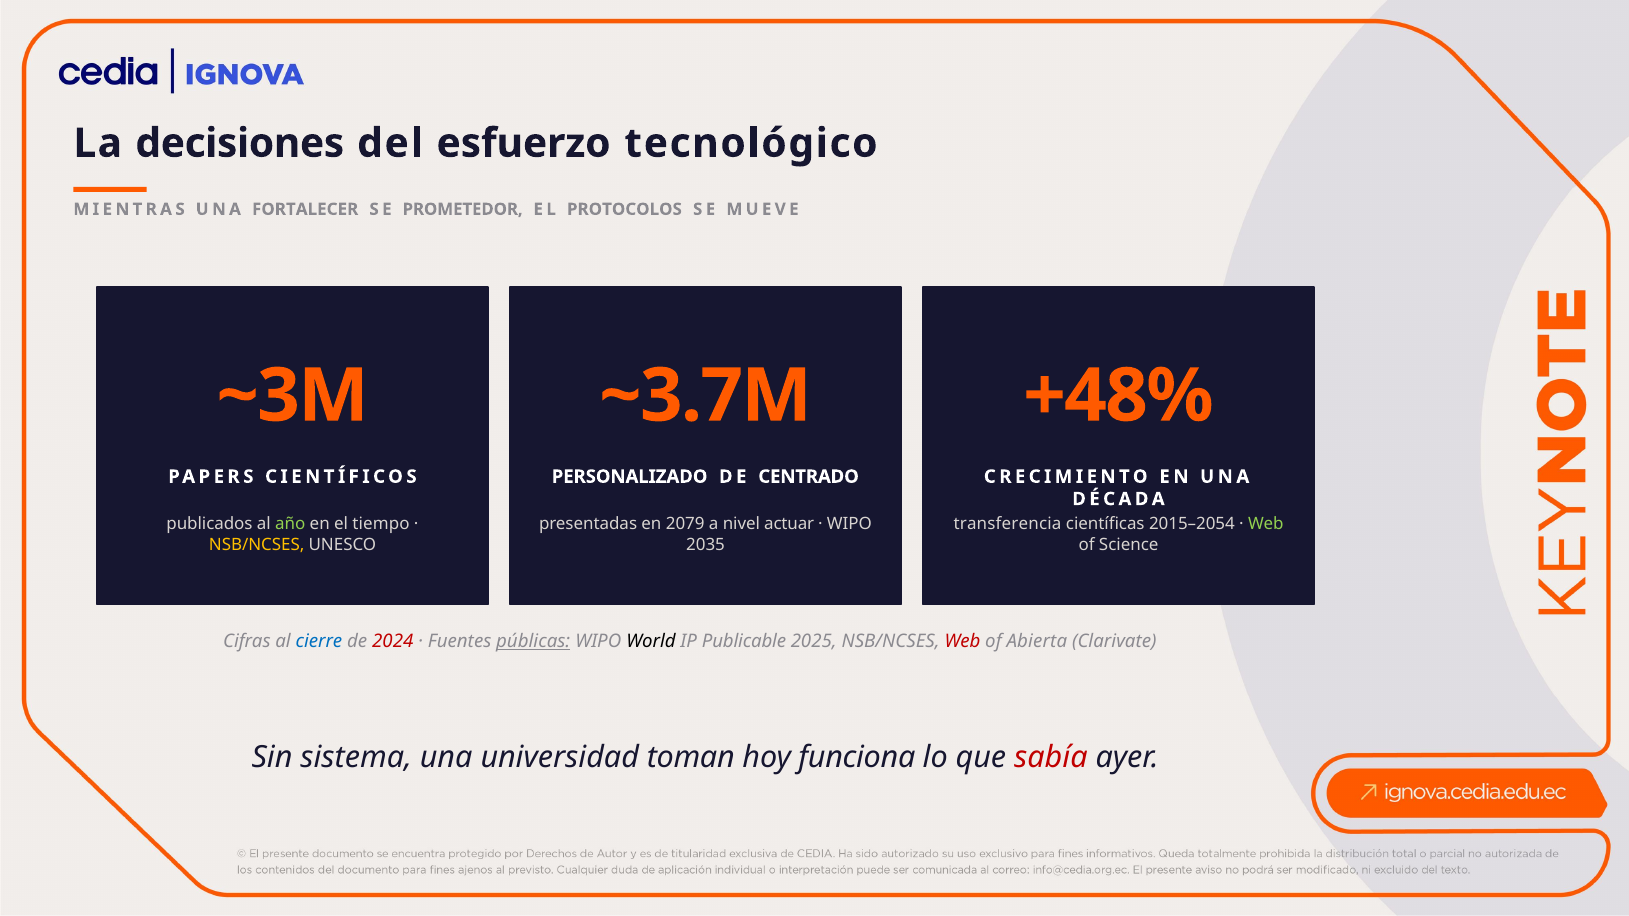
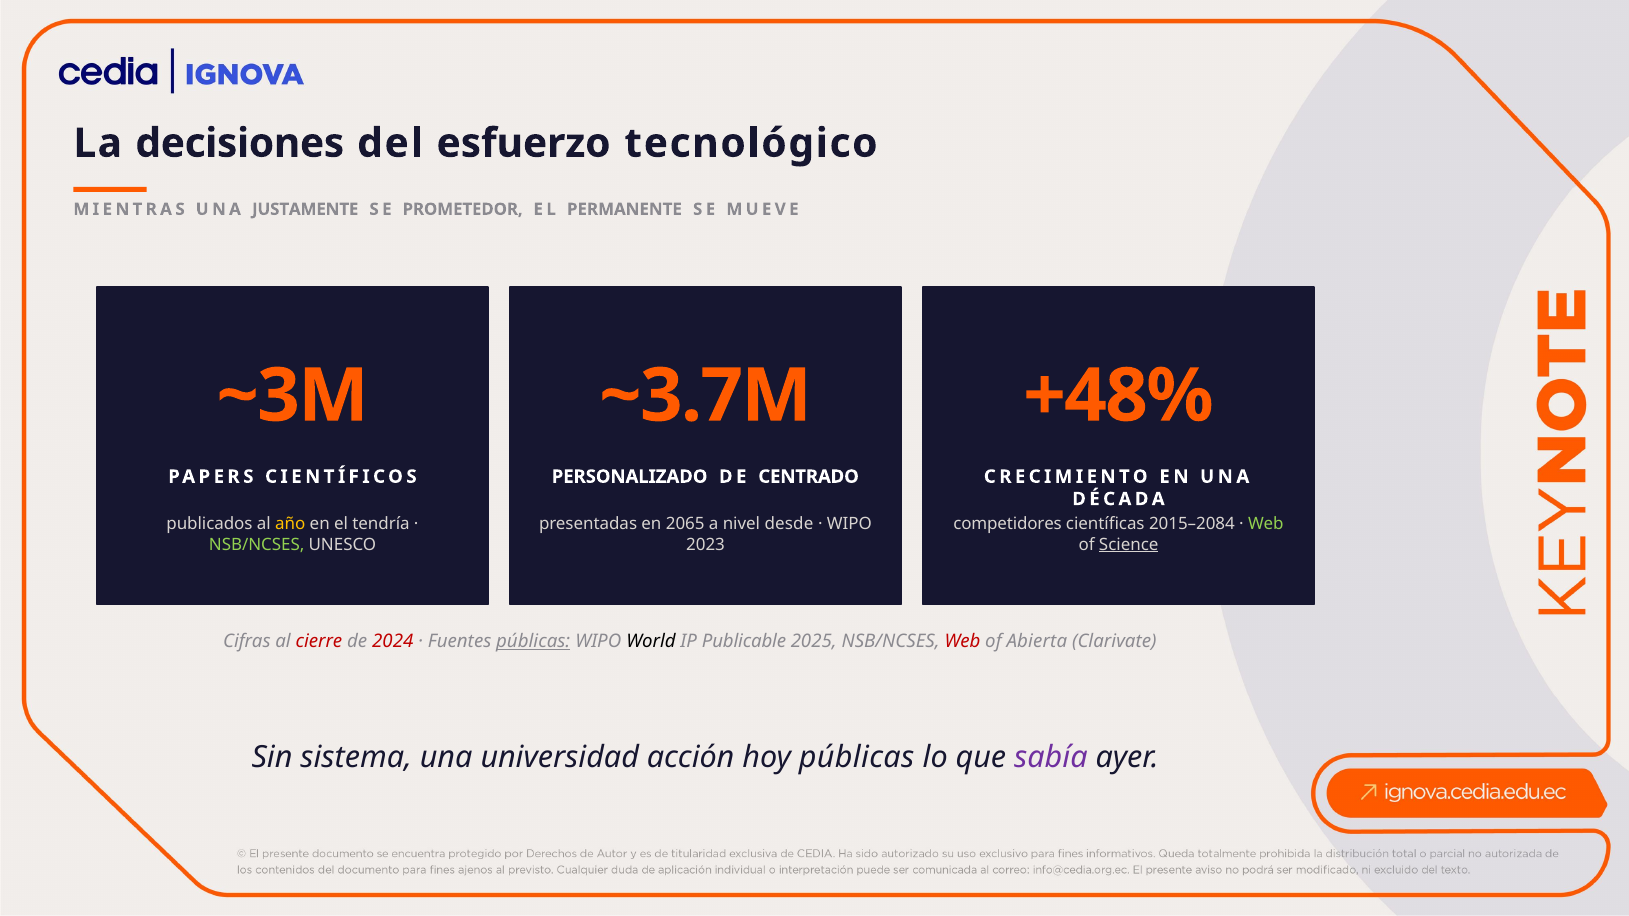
FORTALECER: FORTALECER -> JUSTAMENTE (305, 209)
PROTOCOLOS: PROTOCOLOS -> PERMANENTE (624, 209)
año colour: light green -> yellow (290, 524)
tiempo: tiempo -> tendría (381, 524)
2079: 2079 -> 2065 (685, 524)
actuar: actuar -> desde (789, 524)
transferencia: transferencia -> competidores (1008, 524)
2015–2054: 2015–2054 -> 2015–2084 (1192, 524)
NSB/NCSES colour: yellow -> light green (257, 545)
2035: 2035 -> 2023 (706, 545)
Science underline: none -> present (1129, 545)
cierre colour: blue -> red (319, 642)
toman: toman -> acción (691, 758)
hoy funciona: funciona -> públicas (857, 758)
sabía colour: red -> purple (1051, 758)
